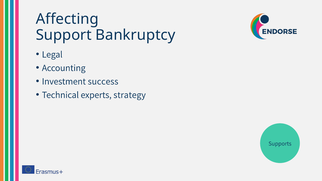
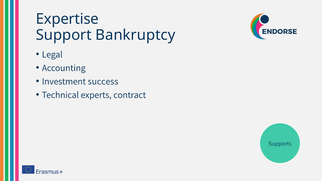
Affecting: Affecting -> Expertise (67, 19)
strategy: strategy -> contract (130, 95)
